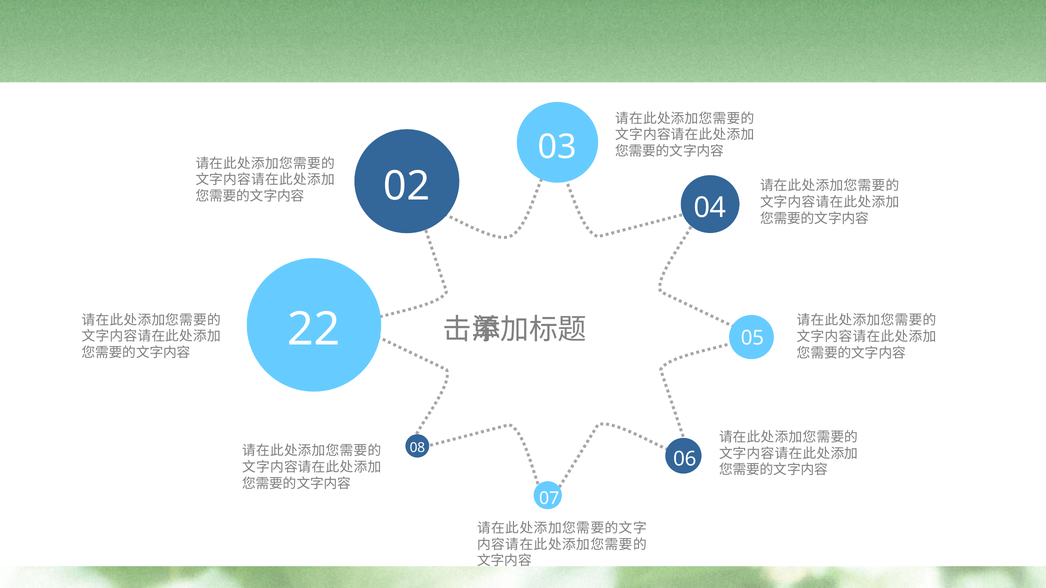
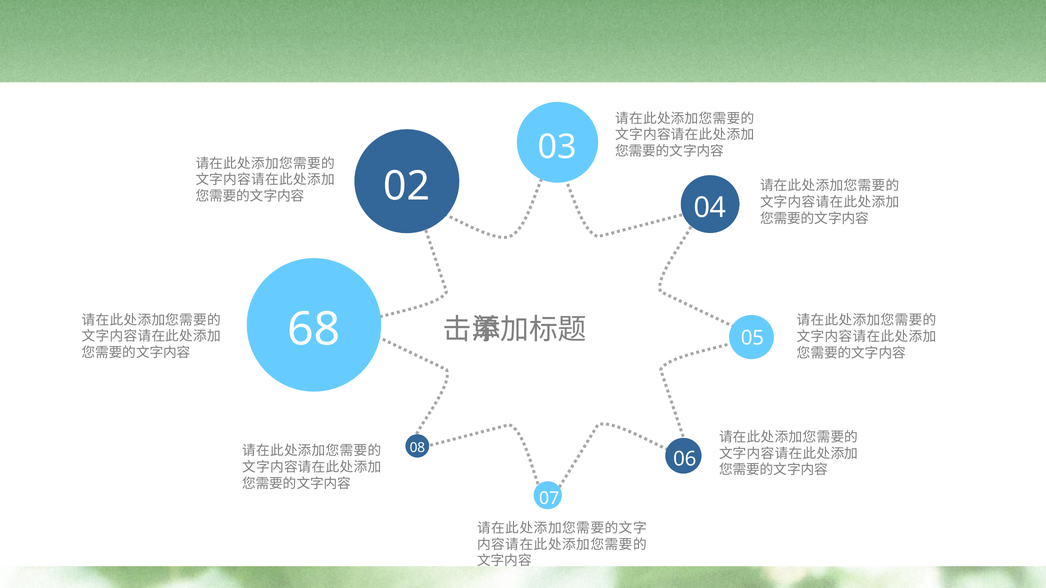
22: 22 -> 68 (314, 330)
